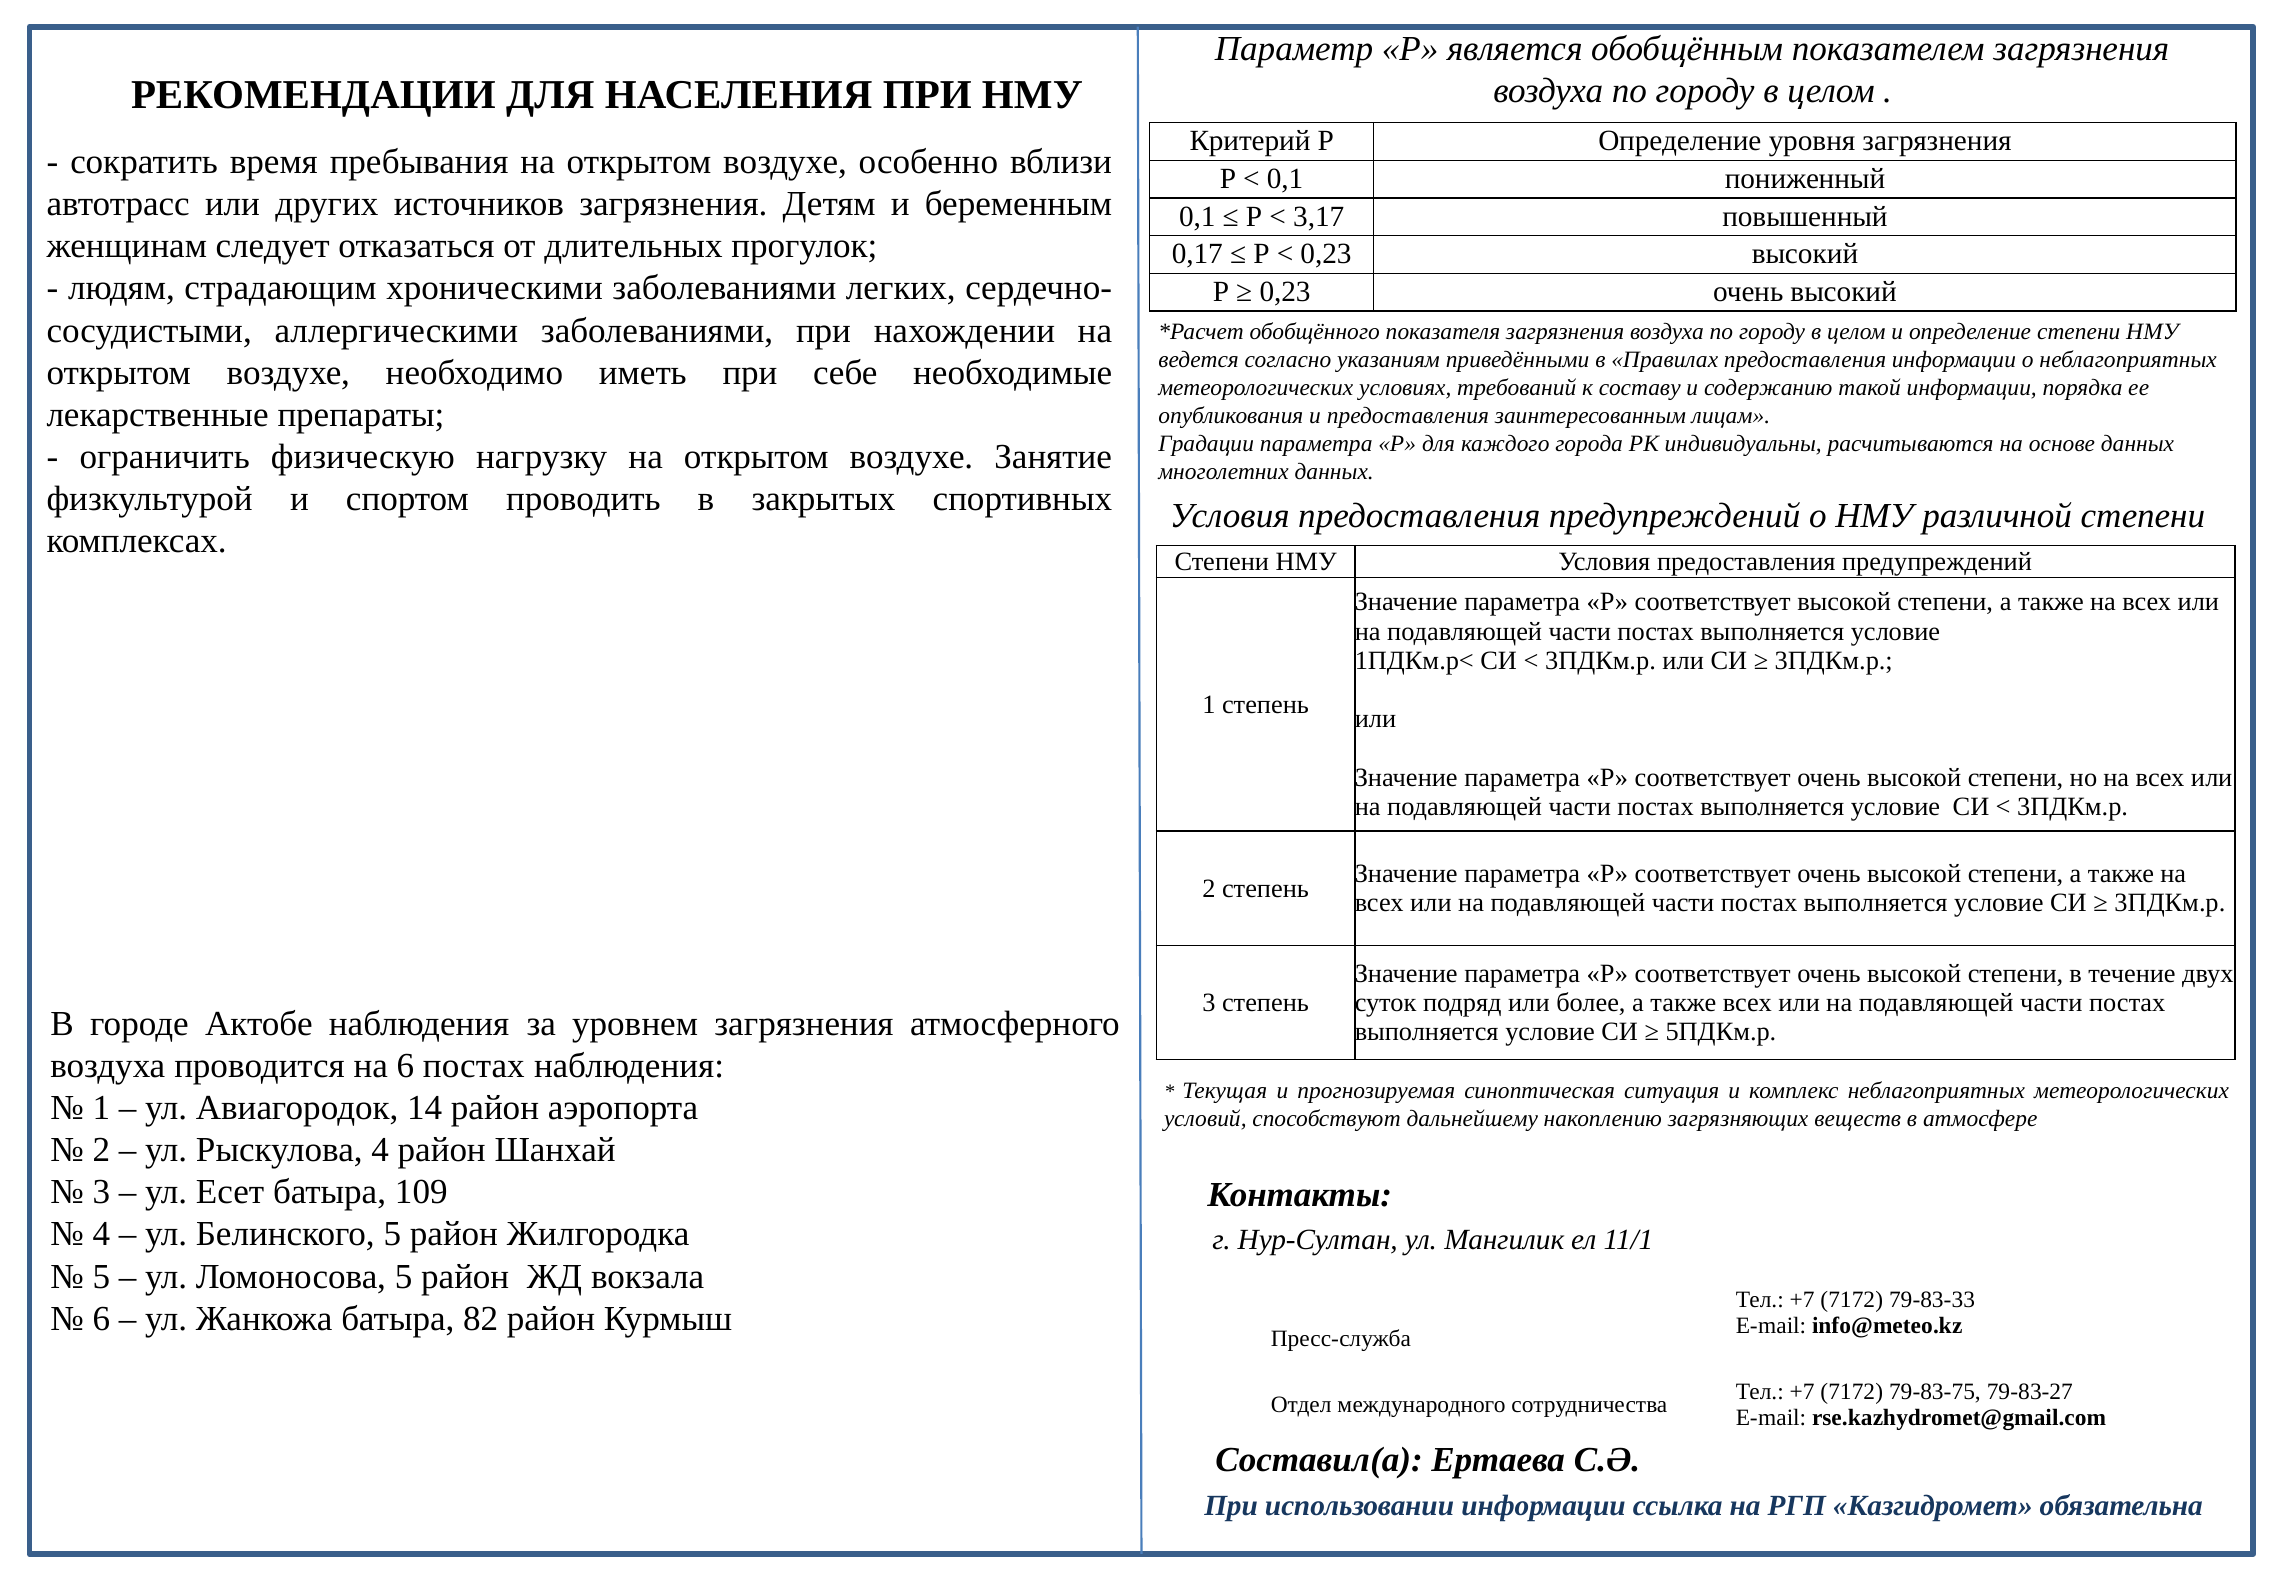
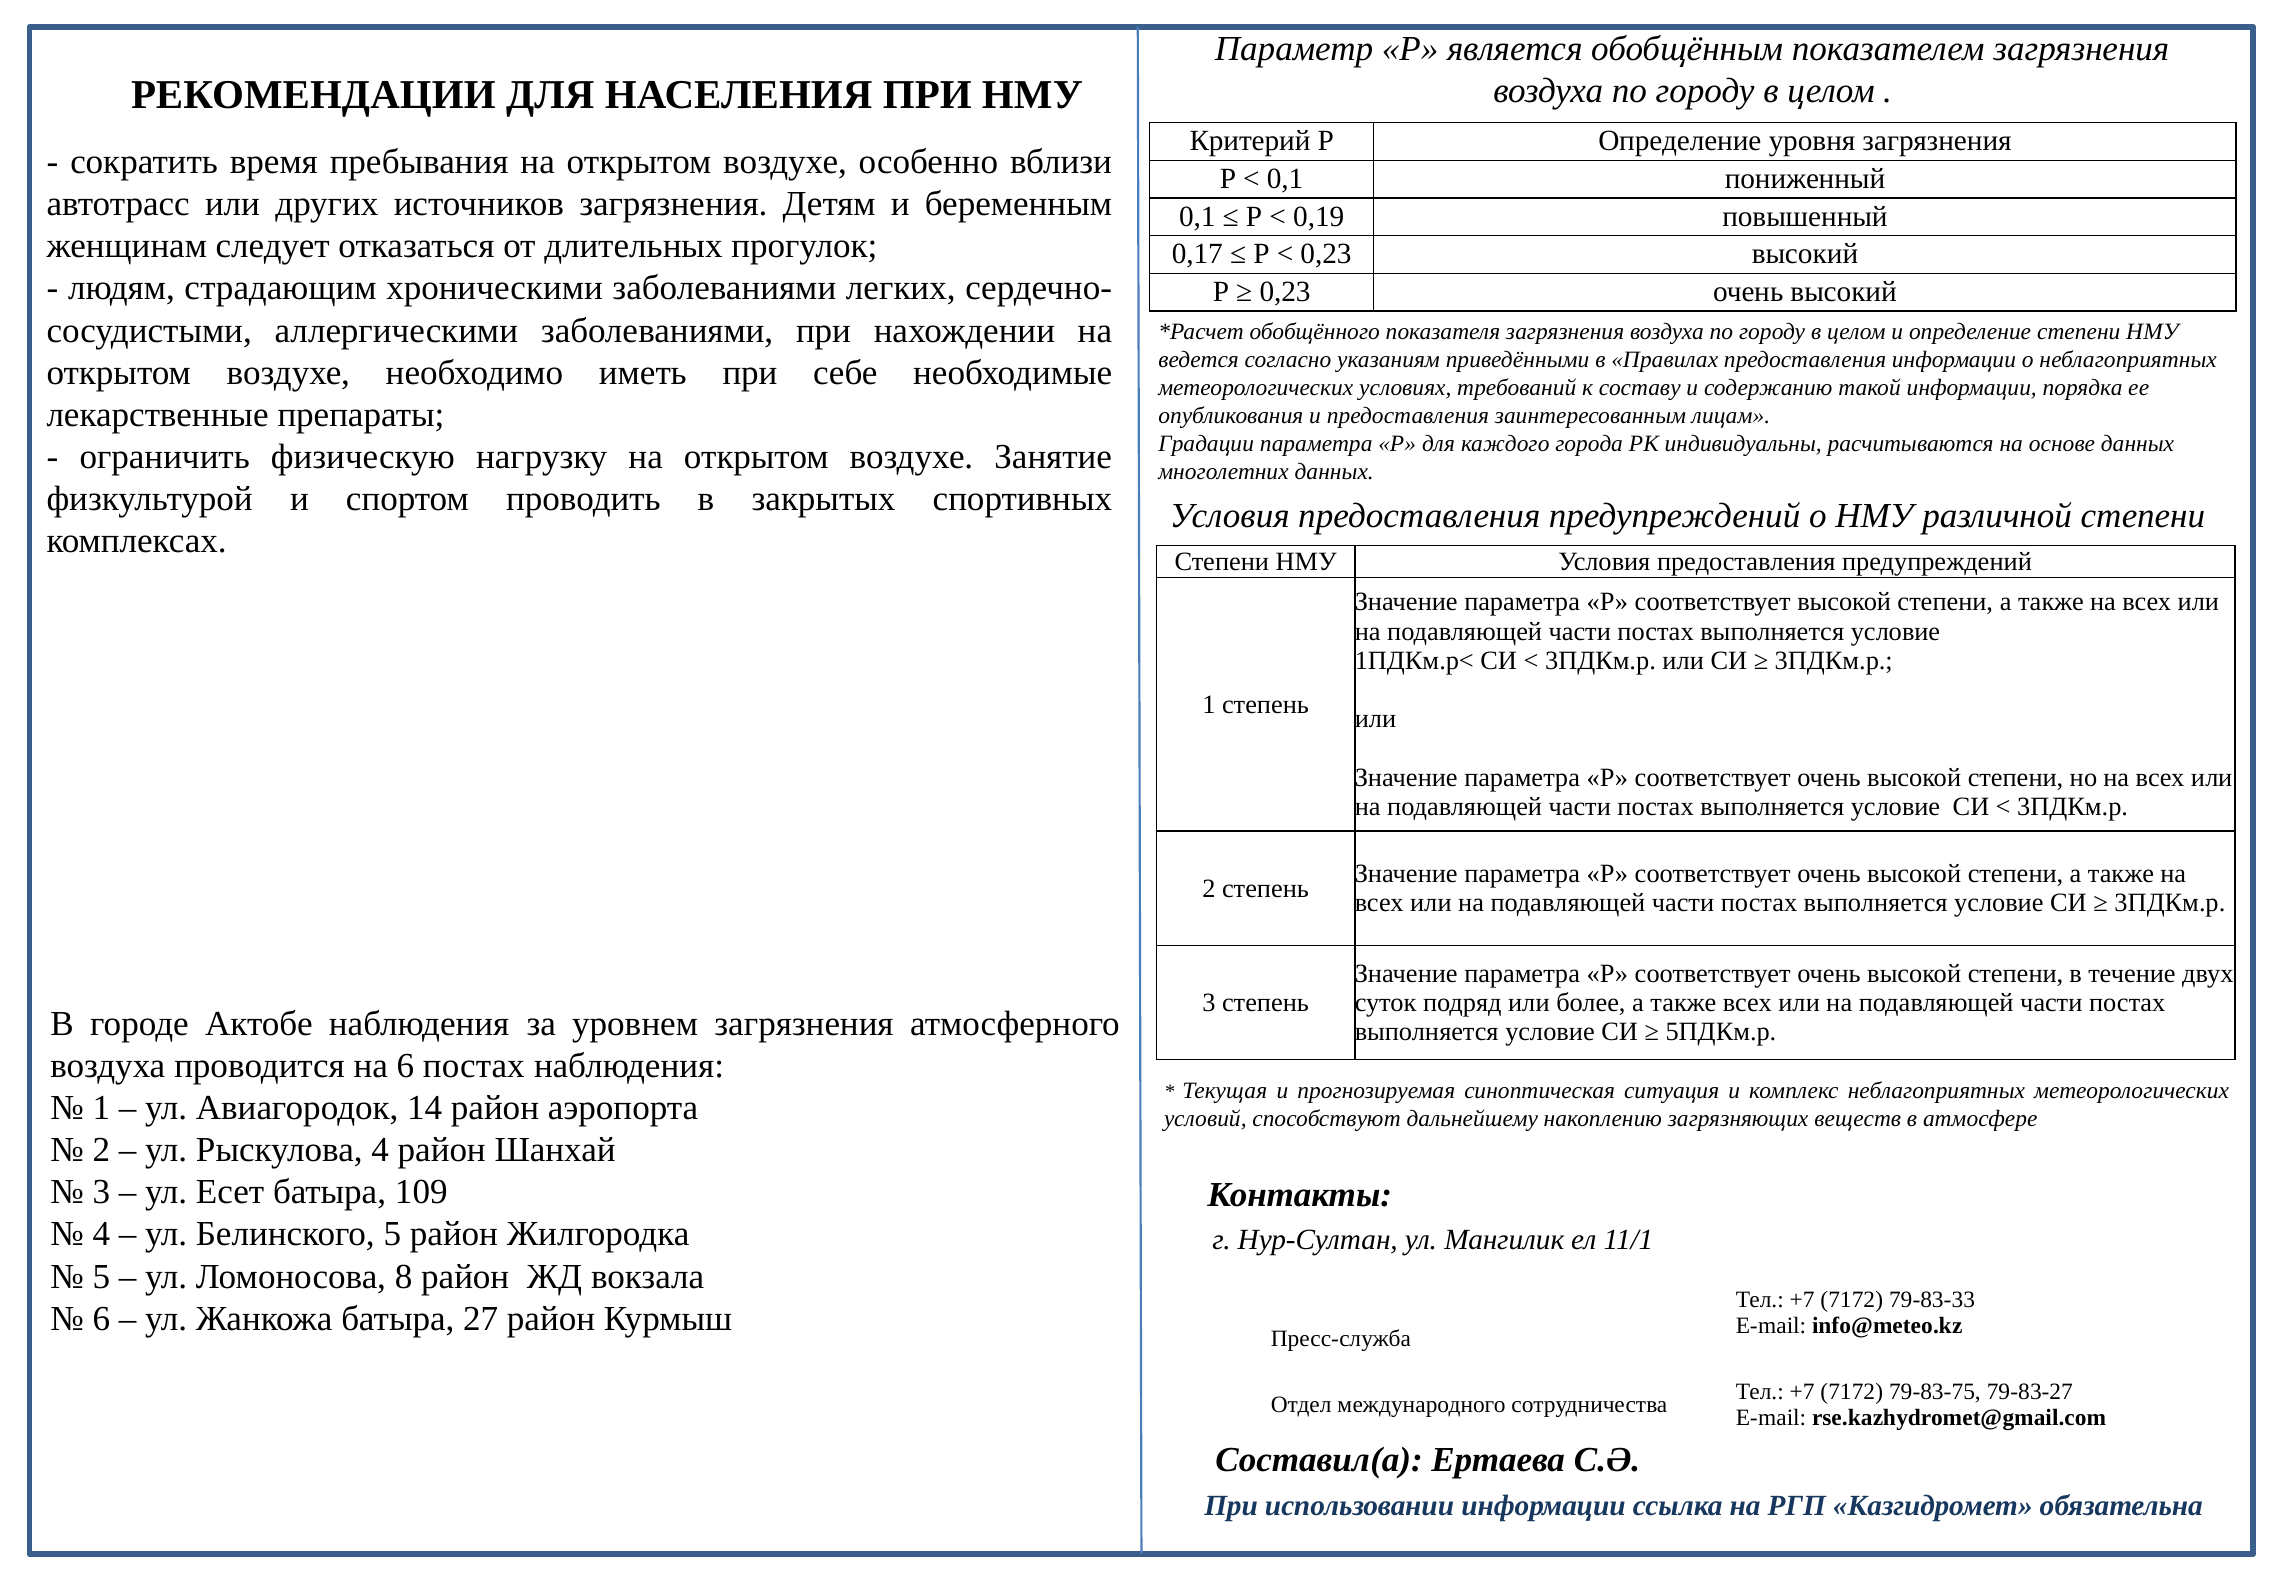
3,17: 3,17 -> 0,19 (1319, 216)
Ломоносова 5: 5 -> 8 (404, 1276)
82: 82 -> 27 (481, 1318)
